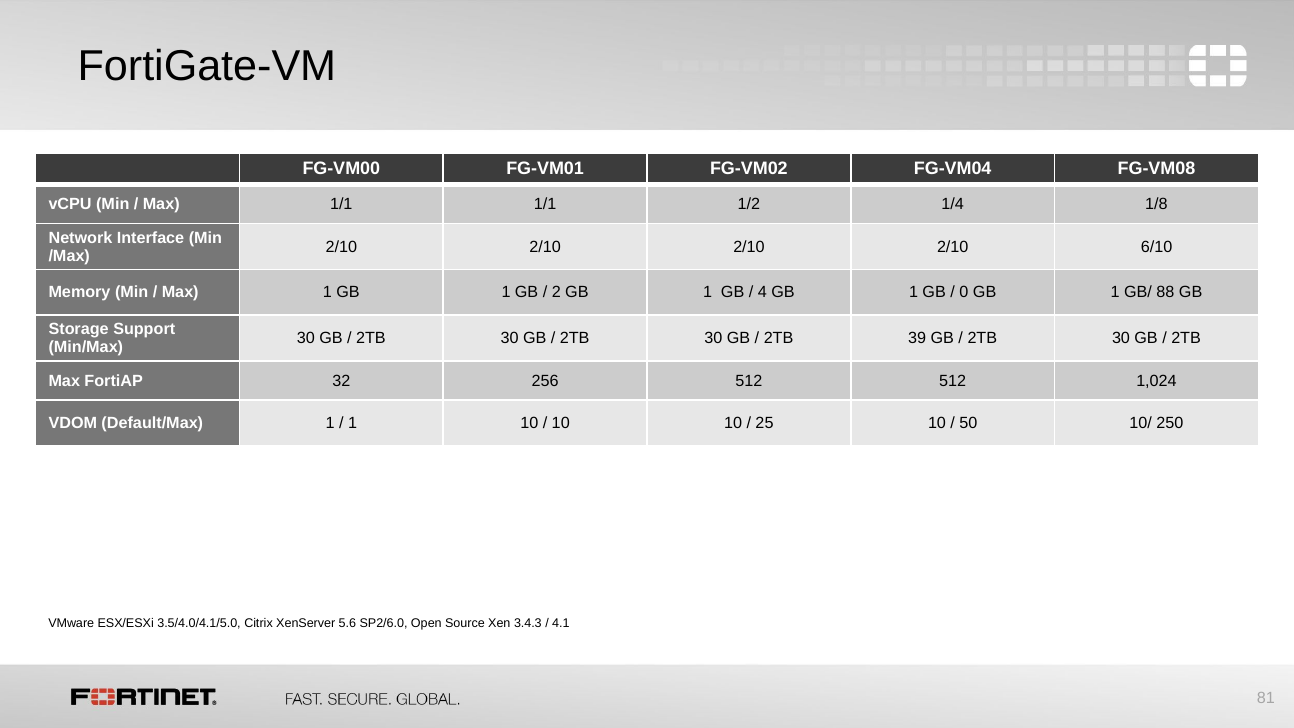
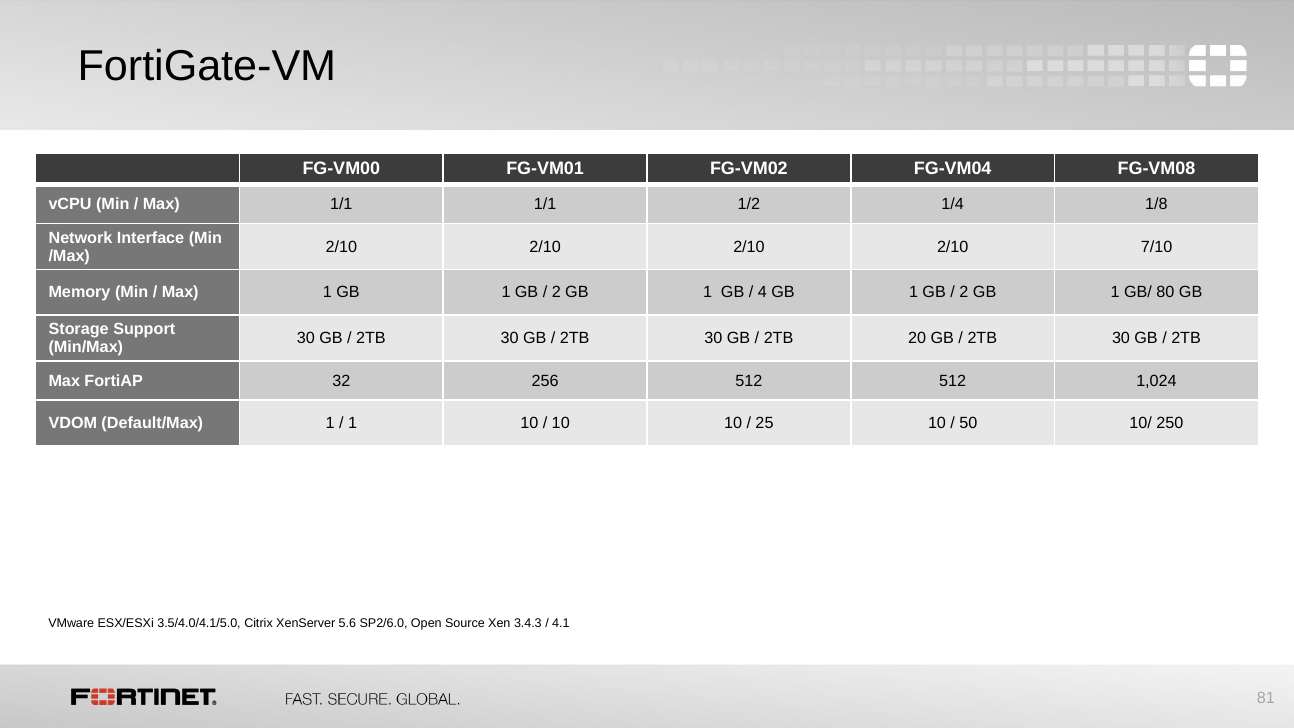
6/10: 6/10 -> 7/10 (1157, 247)
0: 0 -> 2 (964, 292)
88: 88 -> 80 (1165, 292)
39: 39 -> 20 (917, 338)
